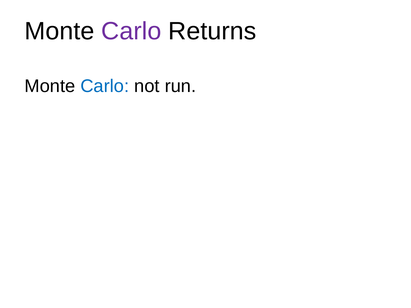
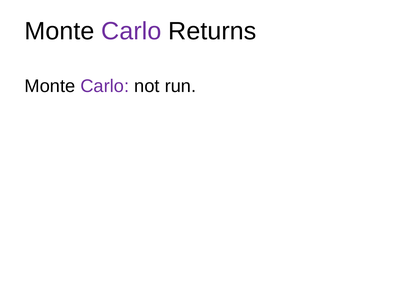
Carlo colour: blue -> purple (105, 86)
